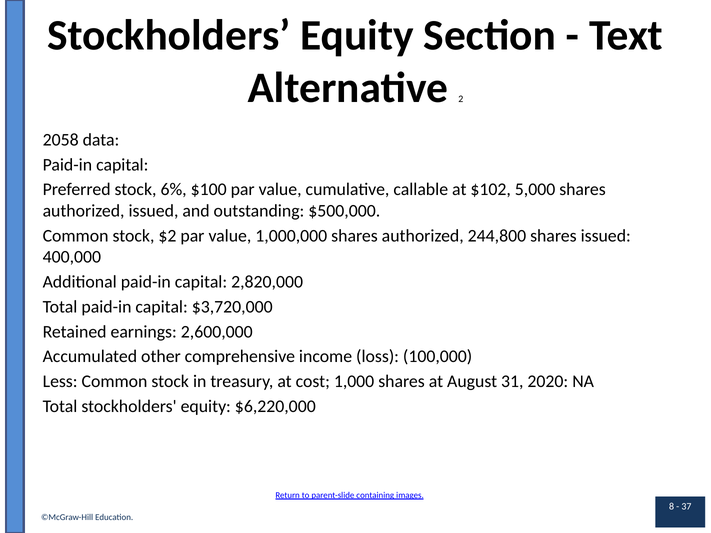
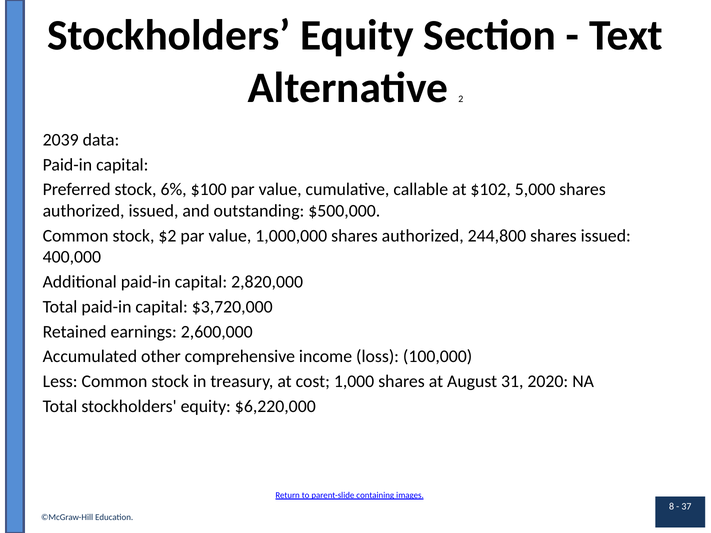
2058: 2058 -> 2039 (61, 140)
